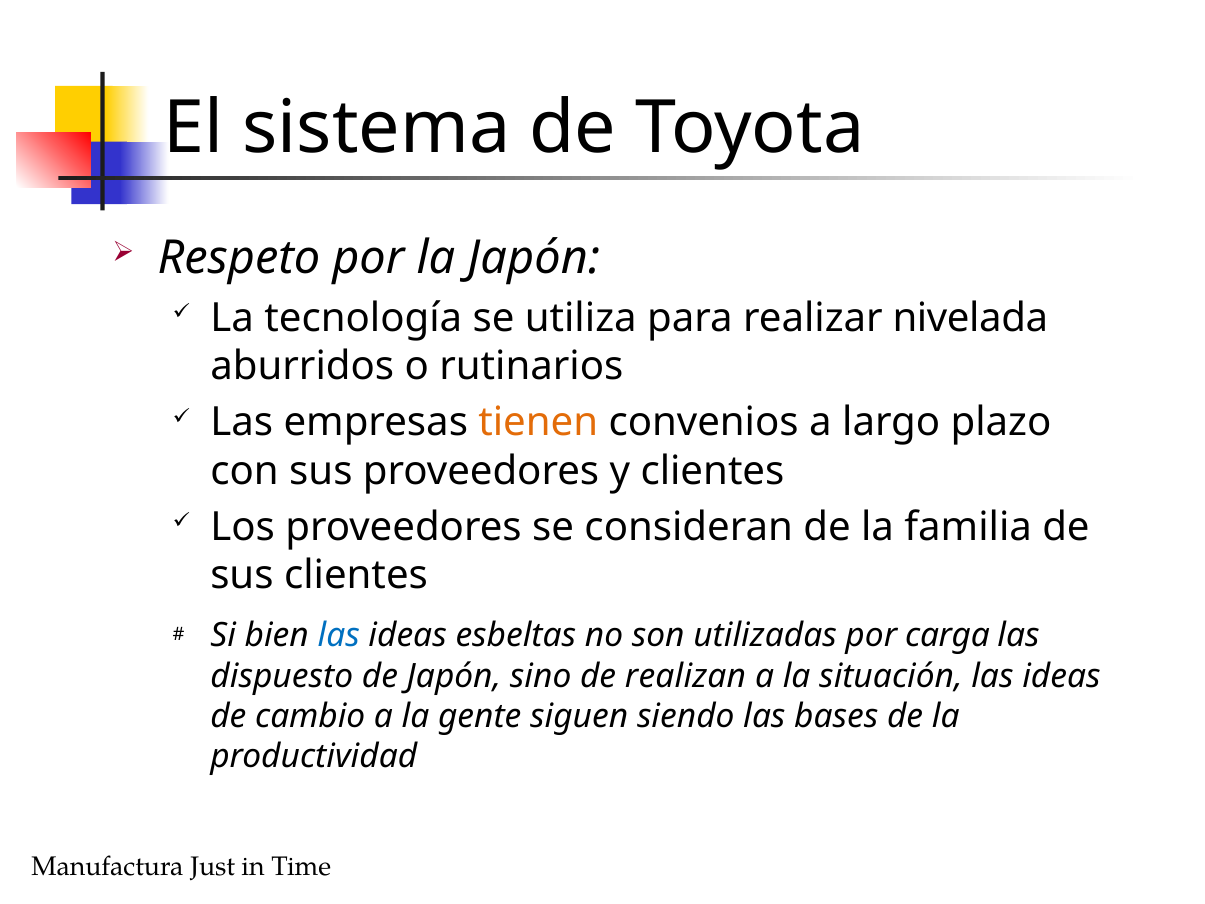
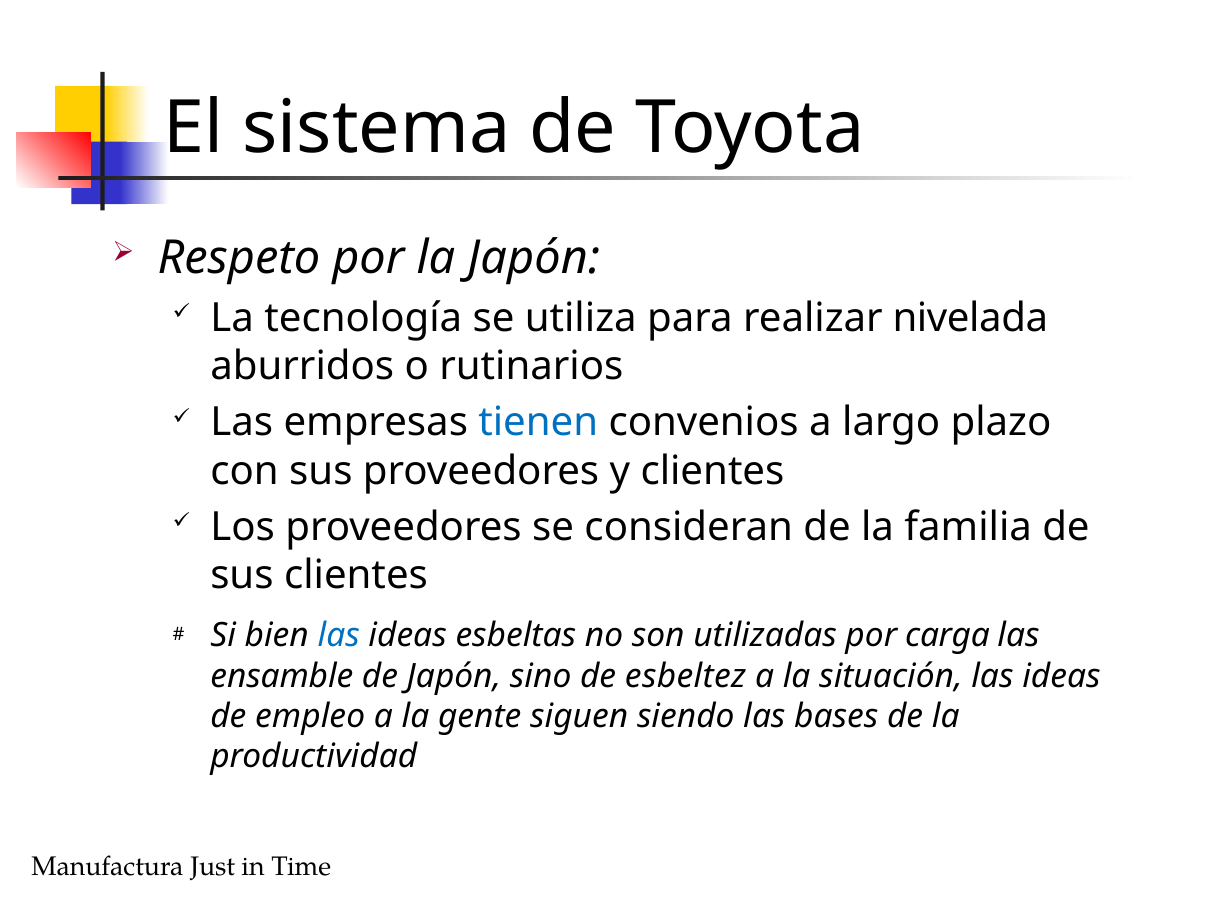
tienen colour: orange -> blue (538, 423)
dispuesto: dispuesto -> ensamble (282, 676)
realizan: realizan -> esbeltez (685, 676)
cambio: cambio -> empleo (310, 716)
